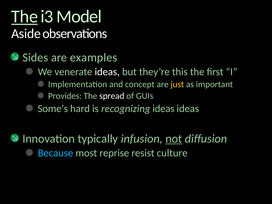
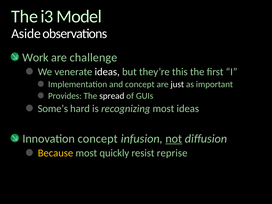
The underline: present -> none (25, 17)
Sides: Sides -> Work (35, 57)
examples: examples -> challenge (94, 57)
just colour: yellow -> white (177, 84)
recognizing ideas: ideas -> most (163, 109)
Innovation typically: typically -> concept (98, 139)
Because colour: light blue -> yellow (56, 153)
reprise: reprise -> quickly (114, 153)
culture: culture -> reprise (172, 153)
